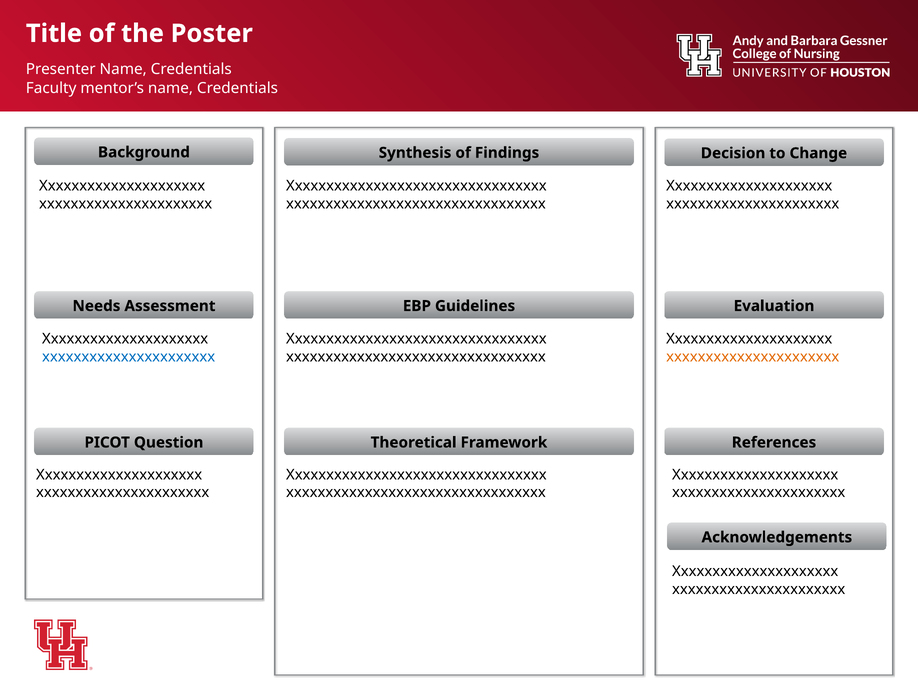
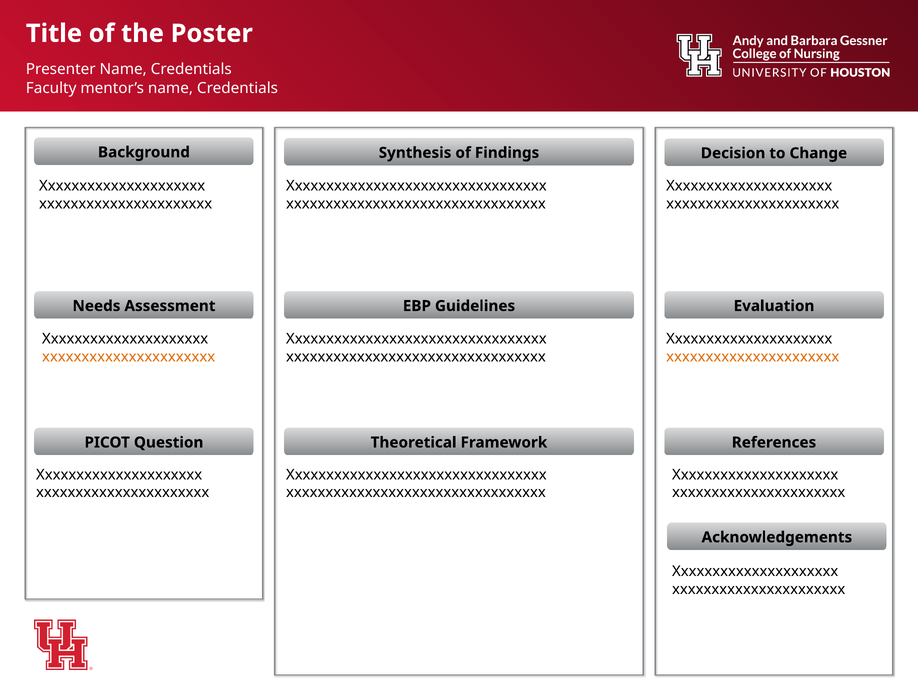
xxxxxxxxxxxxxxxxxxxxxx colour: blue -> orange (129, 357)
